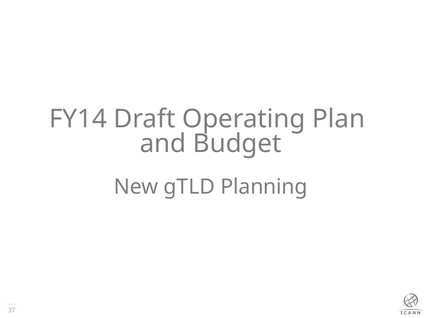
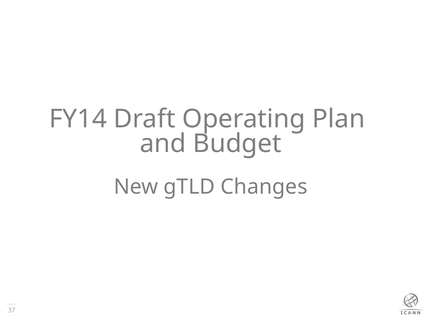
Planning: Planning -> Changes (264, 187)
